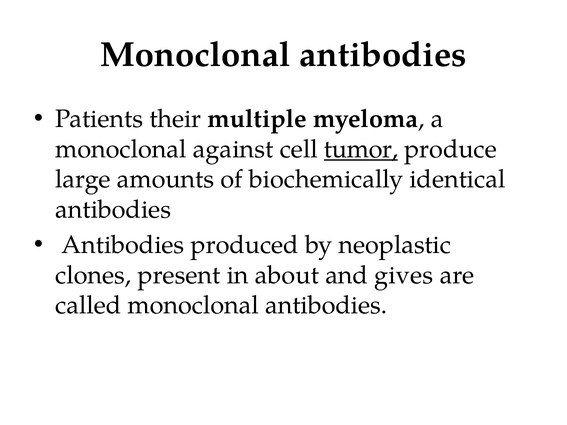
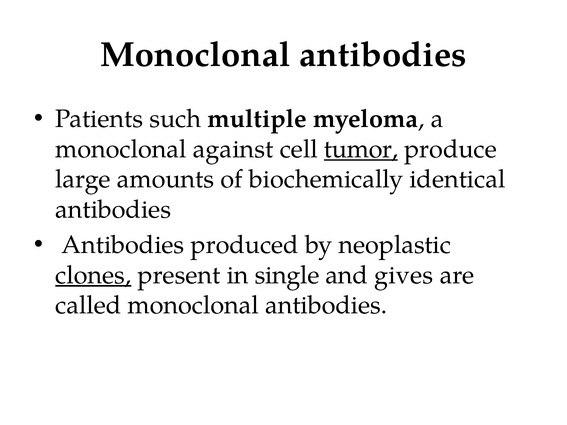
their: their -> such (175, 119)
clones underline: none -> present (93, 275)
about: about -> single (287, 275)
